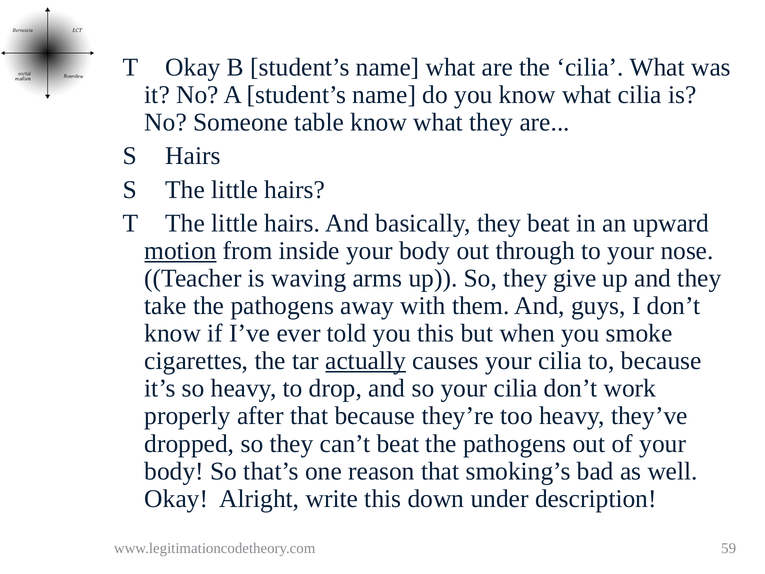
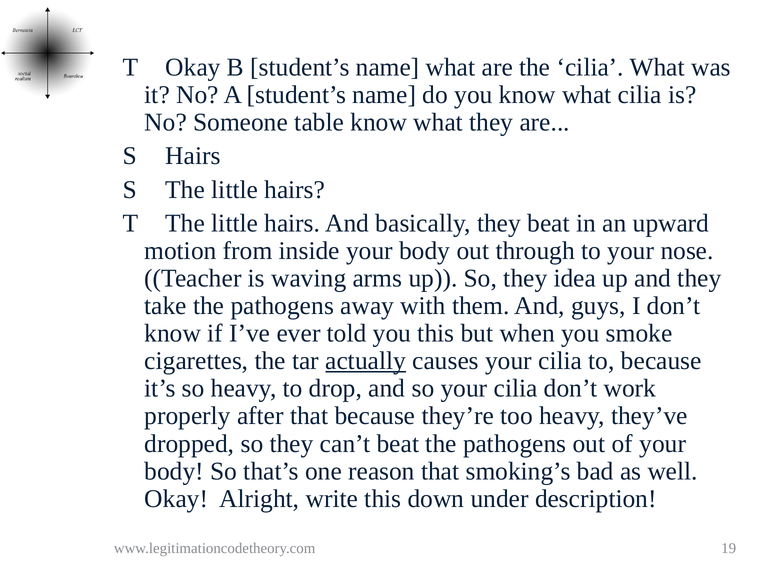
motion underline: present -> none (180, 251)
give: give -> idea (575, 278)
59: 59 -> 19 (729, 548)
